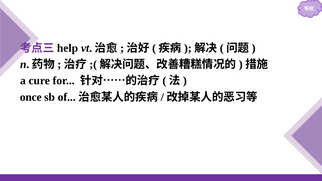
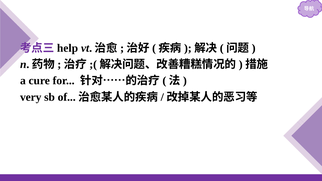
once: once -> very (31, 97)
